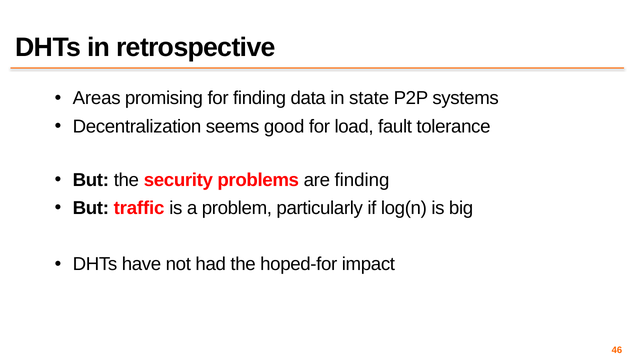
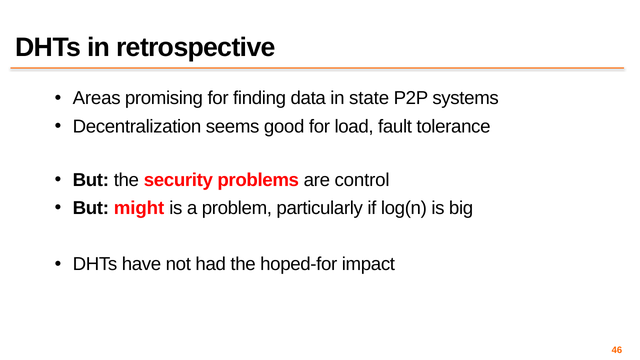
are finding: finding -> control (362, 180)
traffic: traffic -> might (139, 208)
